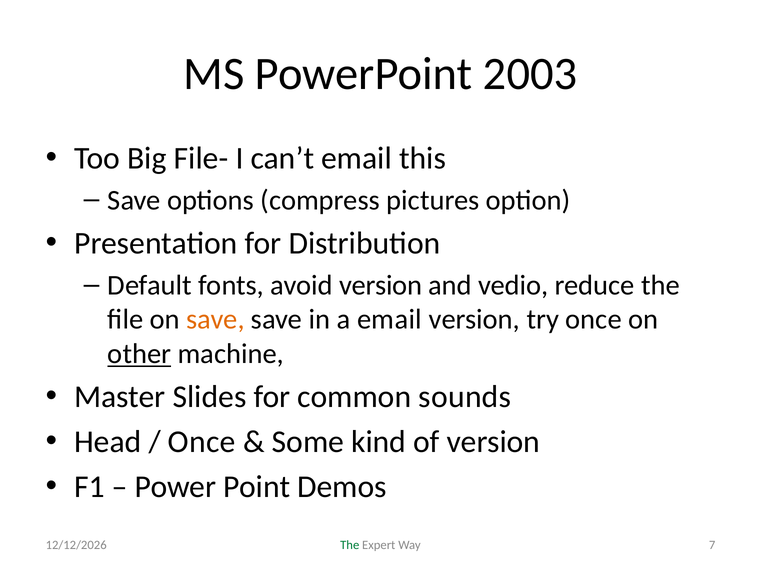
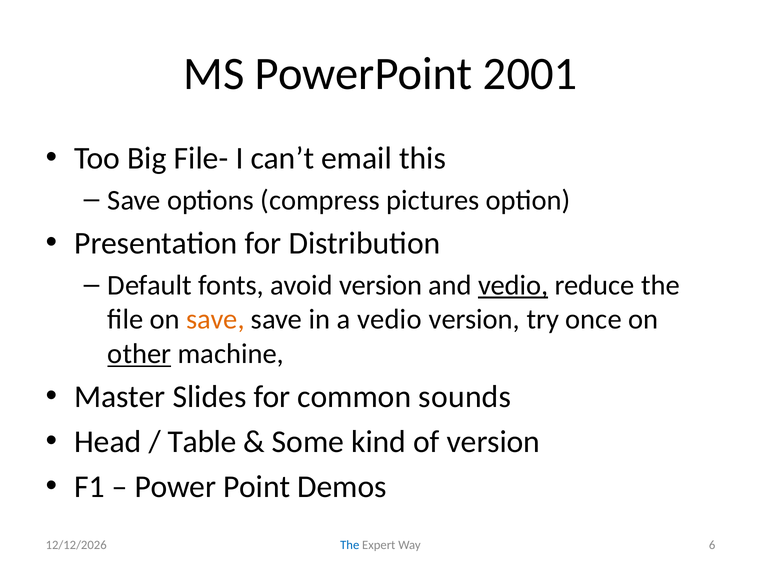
2003: 2003 -> 2001 (530, 74)
vedio underline: none -> present (513, 285)
a email: email -> vedio (389, 319)
Once: Once -> Table (202, 442)
The colour: green -> blue (350, 545)
7: 7 -> 6 (712, 545)
